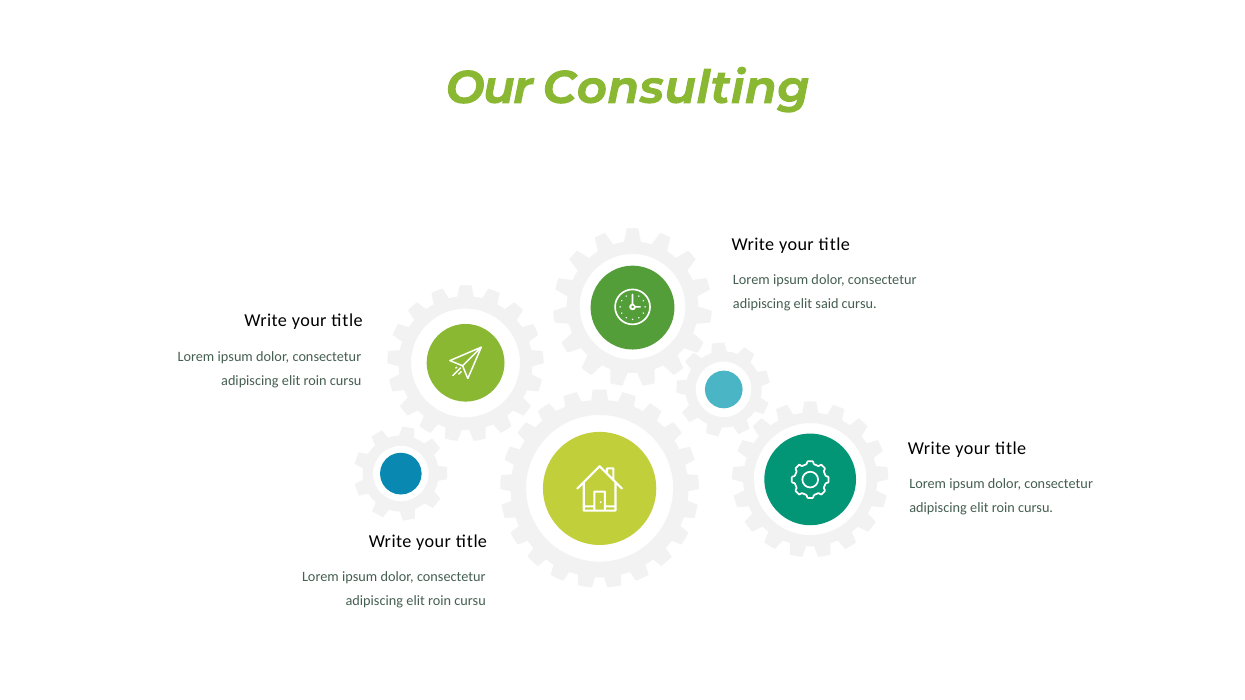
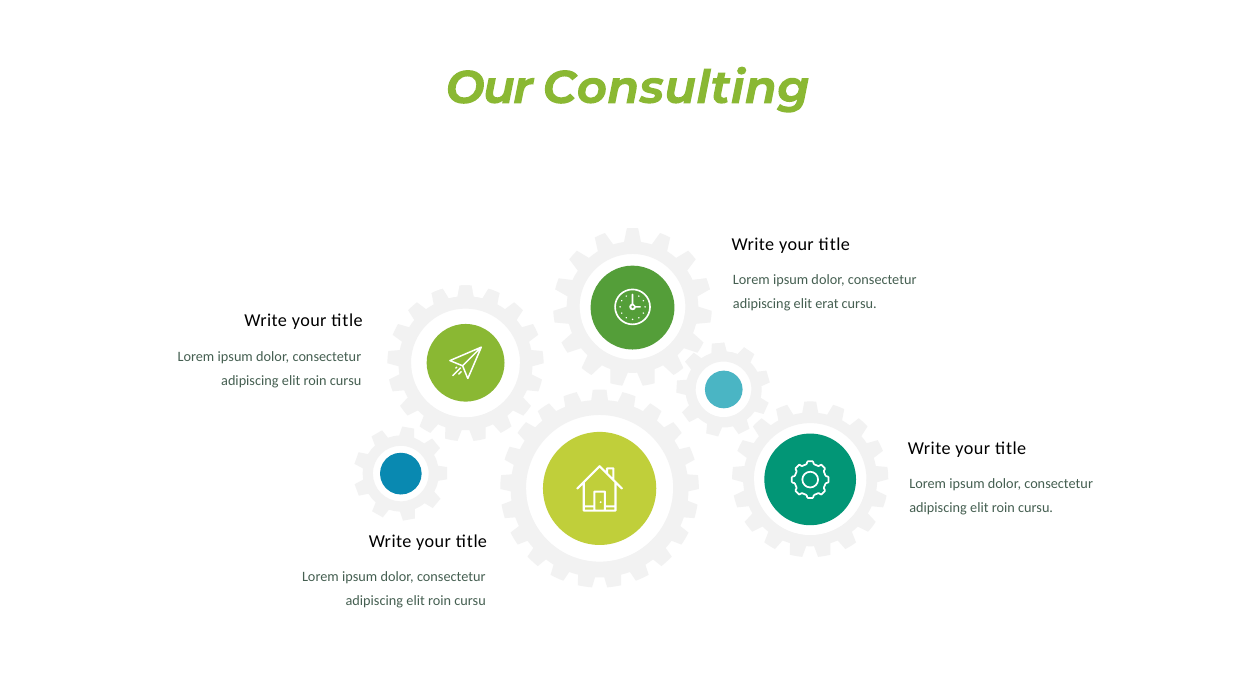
said: said -> erat (827, 304)
